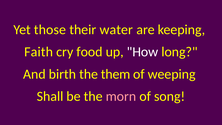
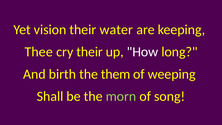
those: those -> vision (50, 30)
Faith: Faith -> Thee (39, 52)
cry food: food -> their (90, 52)
morn colour: pink -> light green (121, 96)
